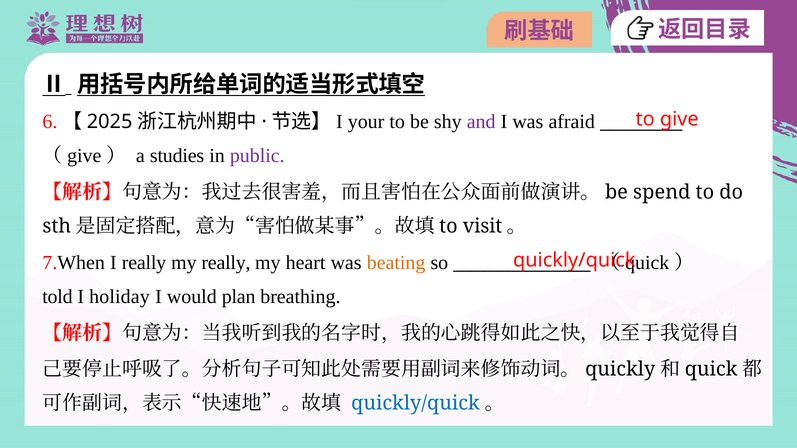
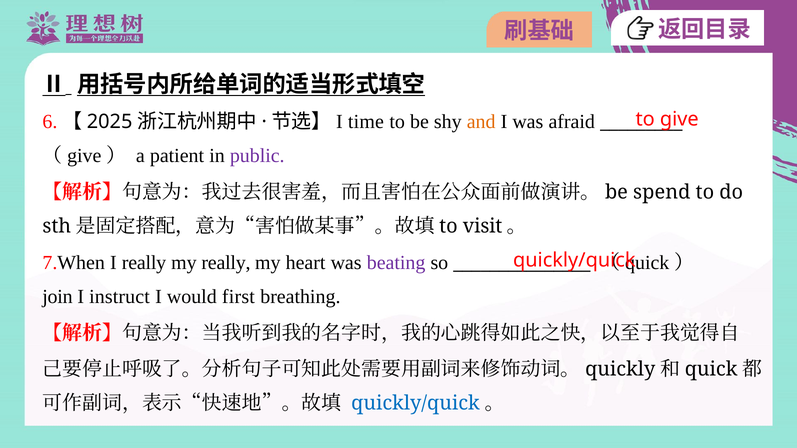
your: your -> time (366, 122)
and colour: purple -> orange (481, 122)
studies: studies -> patient (177, 156)
beating colour: orange -> purple (396, 263)
told: told -> join (57, 297)
holiday: holiday -> instruct (119, 297)
plan: plan -> first (238, 297)
